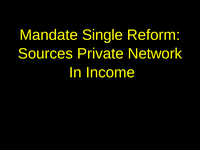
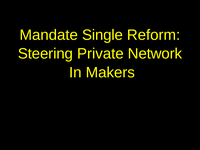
Sources: Sources -> Steering (45, 54)
Income: Income -> Makers (110, 72)
